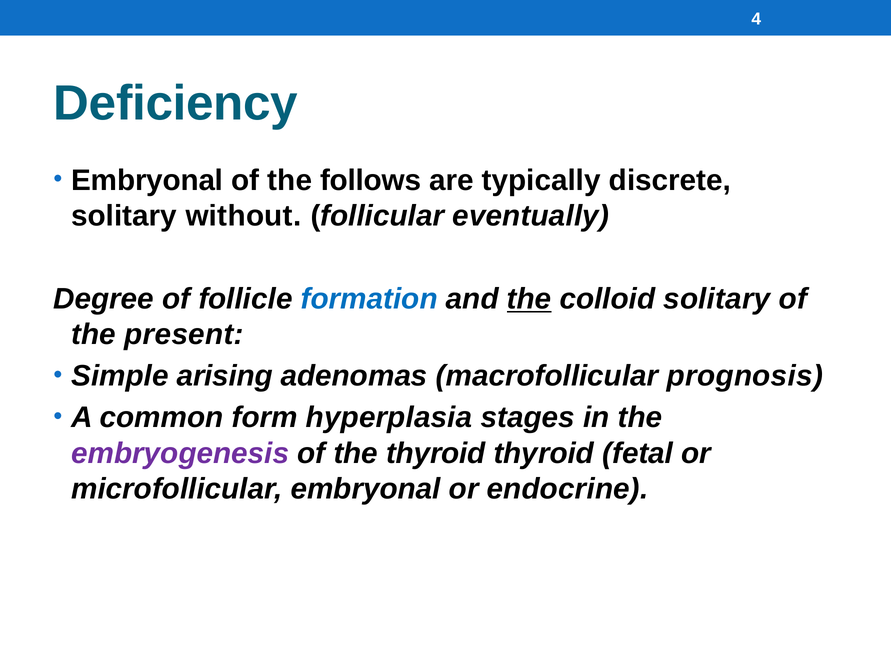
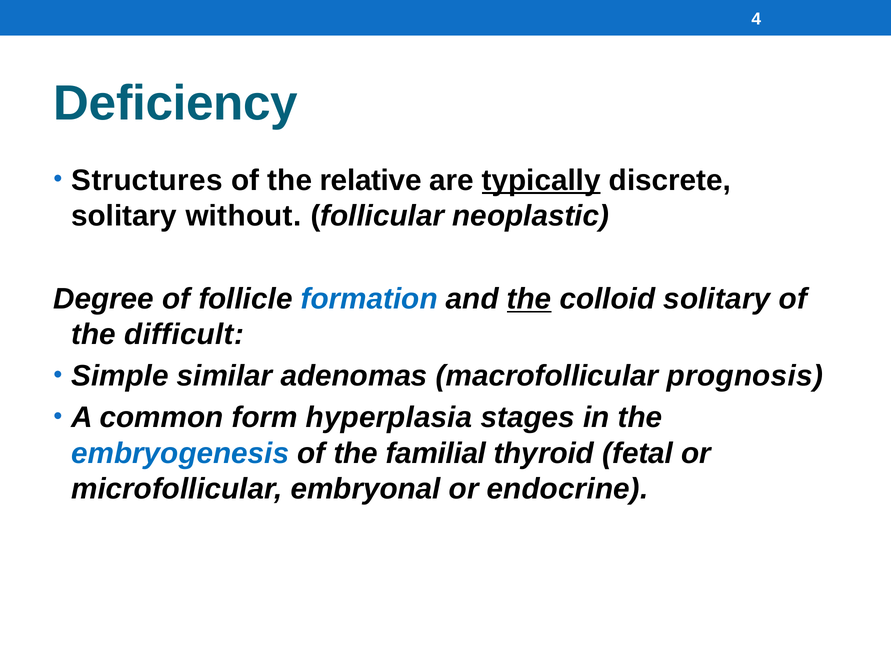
Embryonal: Embryonal -> Structures (147, 180)
follows: follows -> relative (371, 180)
typically underline: none -> present (541, 180)
eventually: eventually -> neoplastic (531, 216)
present: present -> difficult (184, 335)
arising: arising -> similar (225, 376)
embryogenesis colour: purple -> blue (180, 453)
the thyroid: thyroid -> familial (436, 453)
